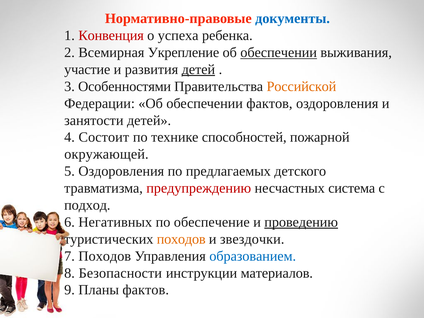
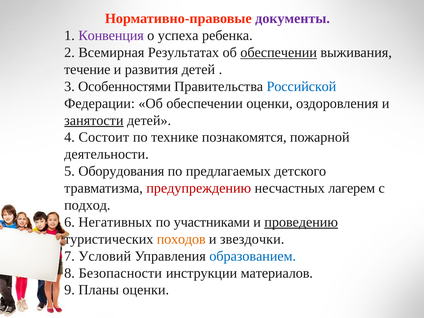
документы colour: blue -> purple (293, 19)
Конвенция colour: red -> purple (111, 36)
Укрепление: Укрепление -> Результатах (184, 53)
участие: участие -> течение (87, 69)
детей underline: present -> none (198, 69)
Российской colour: orange -> blue (301, 86)
обеспечении фактов: фактов -> оценки (270, 103)
занятости underline: none -> present (94, 120)
способностей: способностей -> познакомятся (244, 137)
окружающей: окружающей -> деятельности (107, 154)
5 Оздоровления: Оздоровления -> Оборудования (121, 171)
система: система -> лагерем (352, 188)
обеспечение: обеспечение -> участниками (212, 222)
7 Походов: Походов -> Условий (105, 256)
Планы фактов: фактов -> оценки (146, 290)
